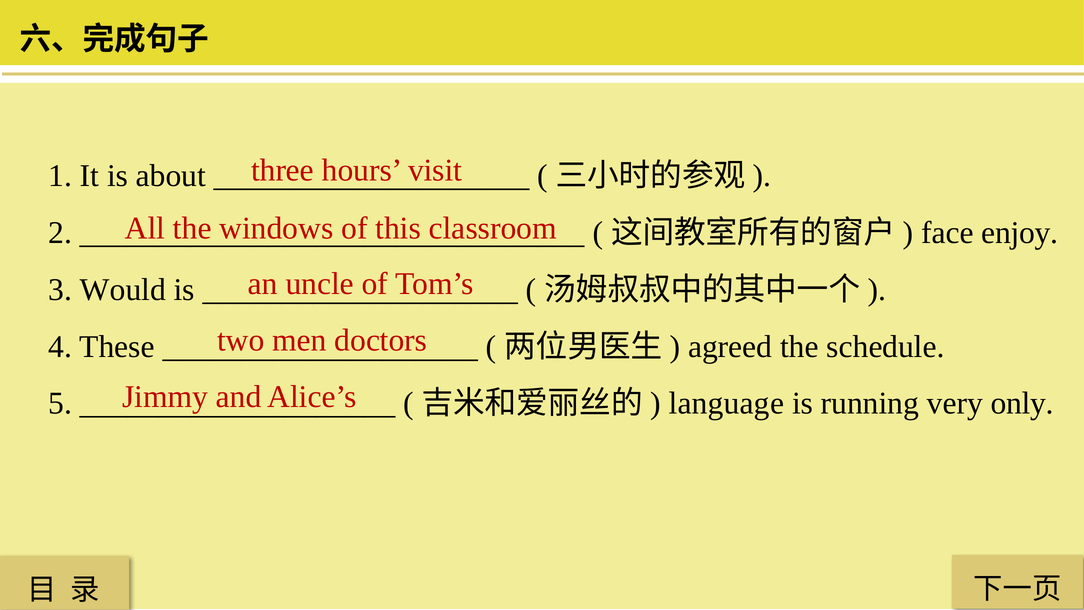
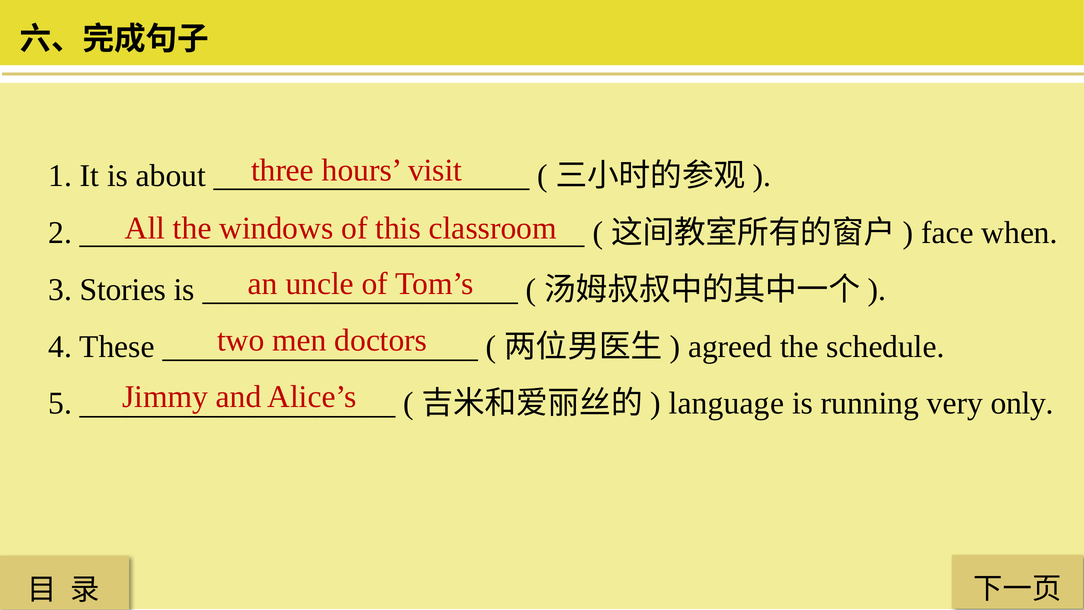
enjoy: enjoy -> when (1020, 233)
Would: Would -> Stories (123, 289)
